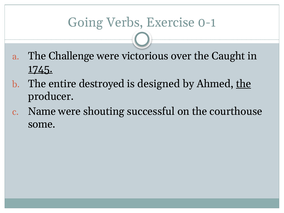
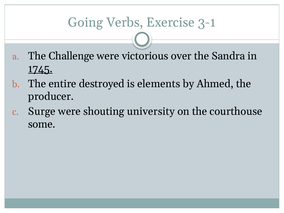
0-1: 0-1 -> 3-1 (207, 22)
Caught: Caught -> Sandra (228, 56)
designed: designed -> elements (159, 84)
the underline: present -> none (244, 84)
Name: Name -> Surge (42, 111)
successful: successful -> university (151, 111)
